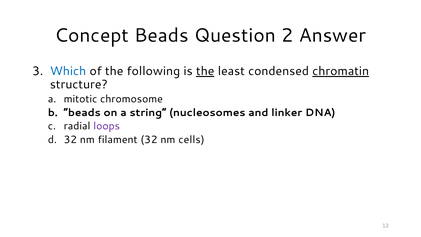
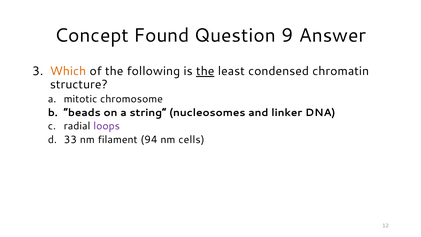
Concept Beads: Beads -> Found (162, 35)
2: 2 -> 9 (287, 35)
Which colour: blue -> orange (68, 71)
chromatin underline: present -> none (341, 71)
32: 32 -> 33 (70, 140)
filament 32: 32 -> 94 (149, 140)
